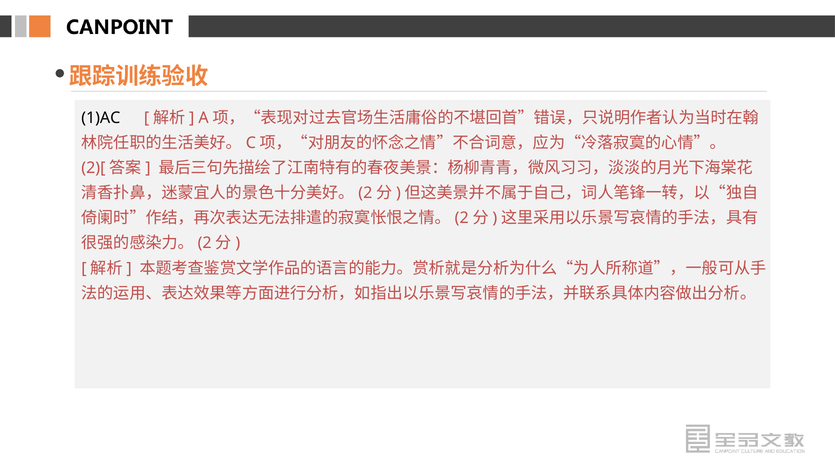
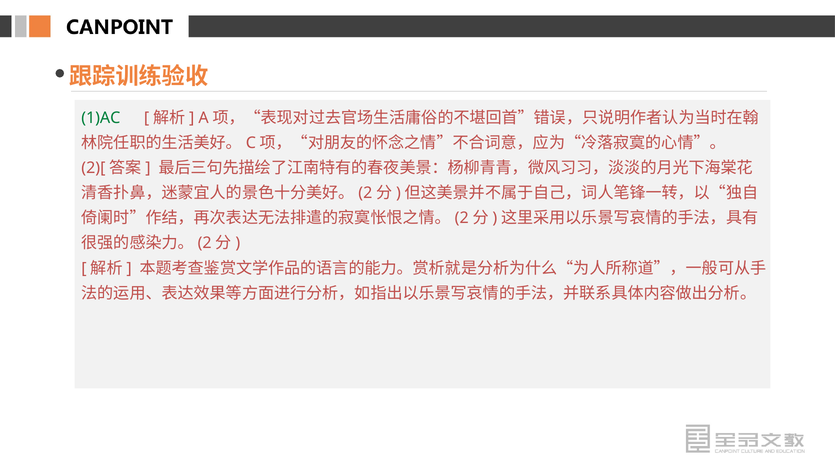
1)AC colour: black -> green (101, 118)
